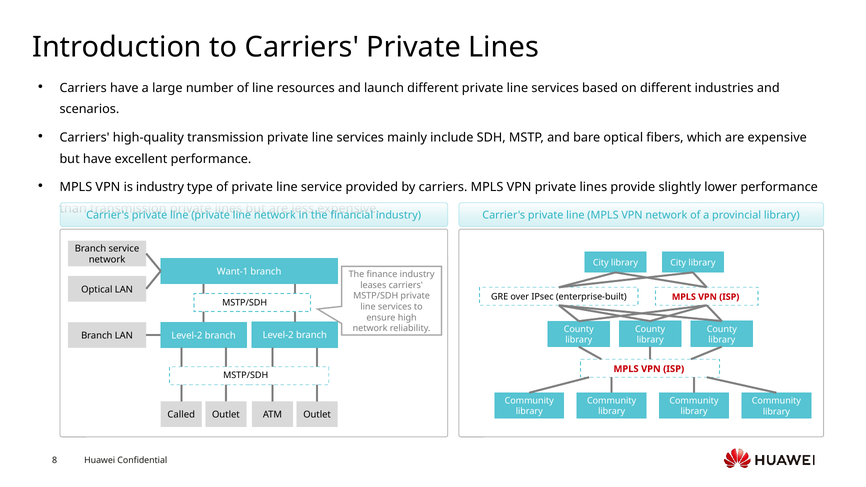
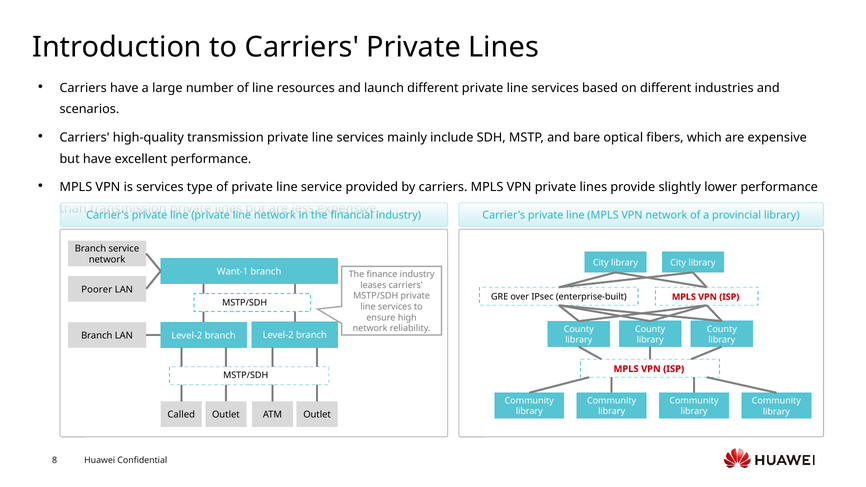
is industry: industry -> services (160, 187)
Optical: Optical -> Poorer (97, 290)
